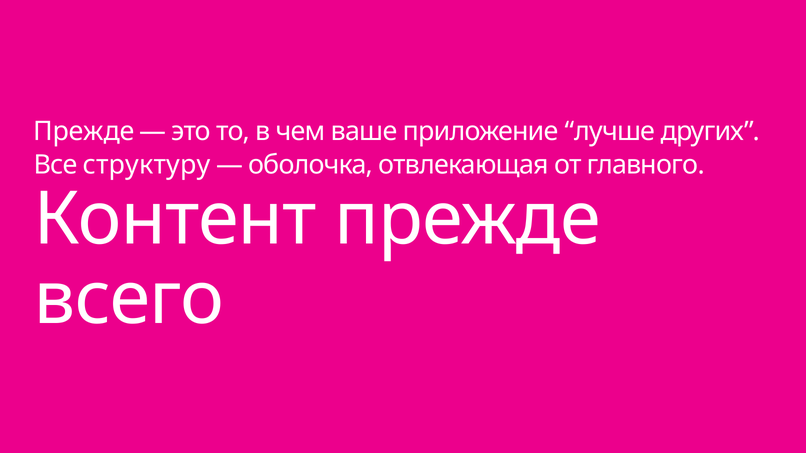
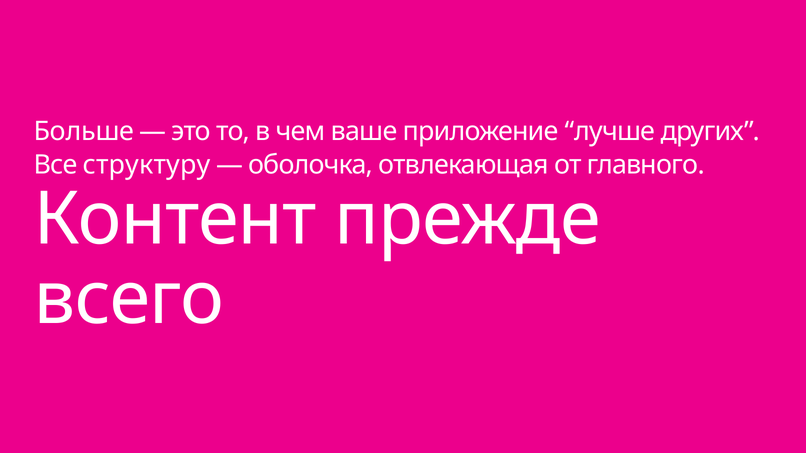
Прежде: Прежде -> Больше (84, 132)
